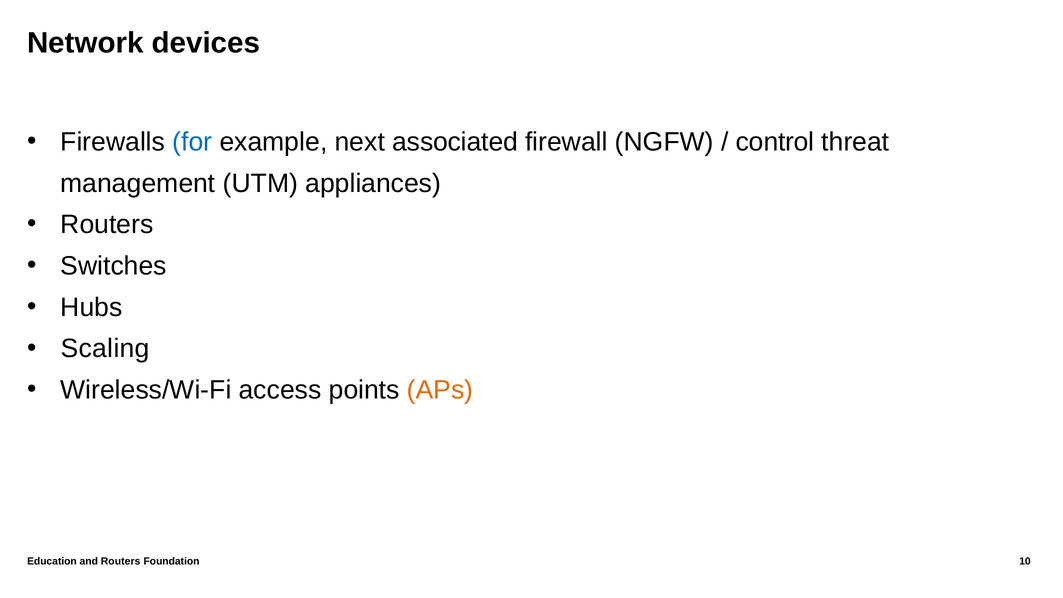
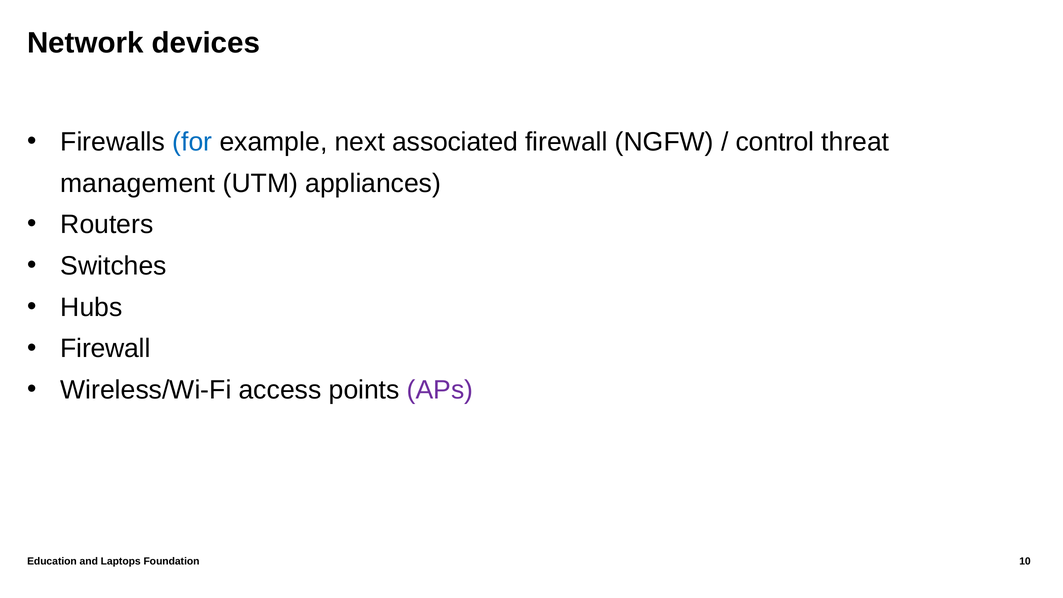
Scaling: Scaling -> Firewall (106, 349)
APs colour: orange -> purple (440, 390)
and Routers: Routers -> Laptops (121, 561)
